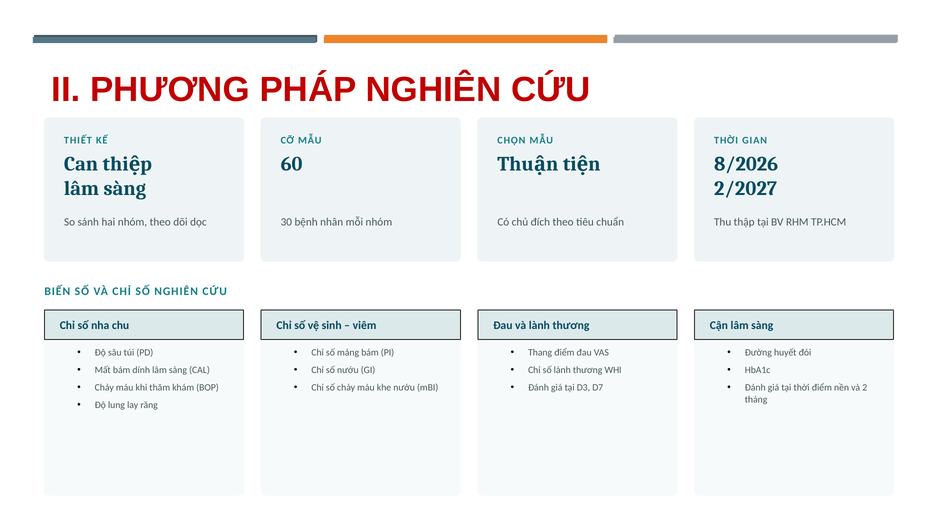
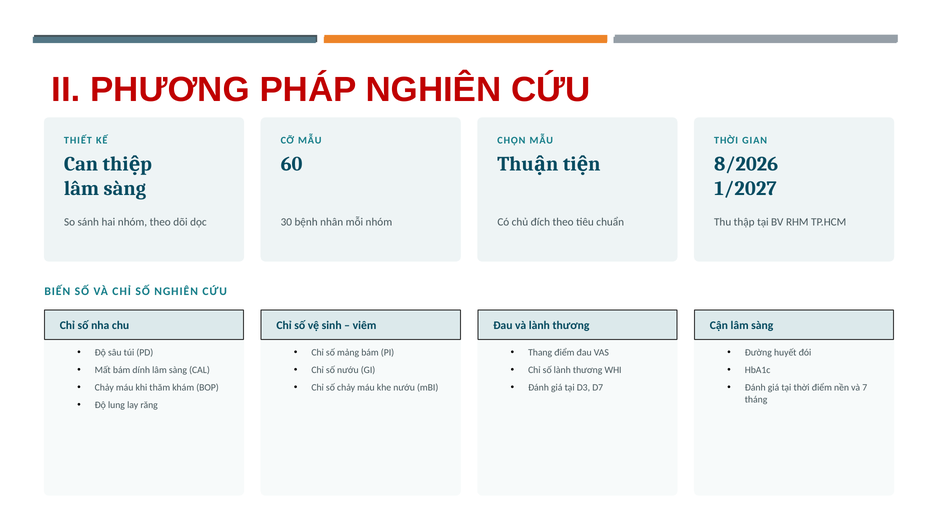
2/2027: 2/2027 -> 1/2027 (746, 188)
2: 2 -> 7 (865, 388)
